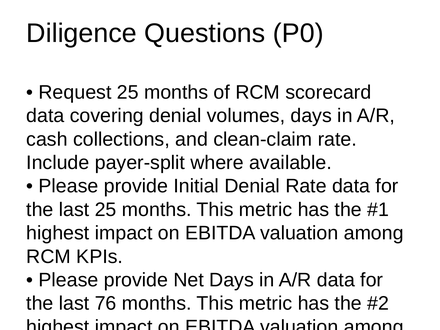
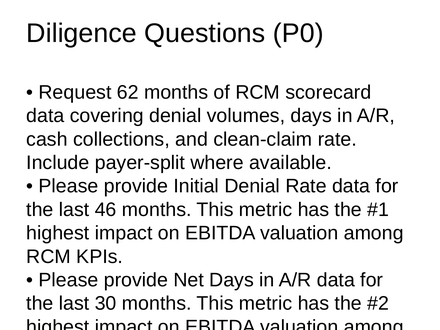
Request 25: 25 -> 62 (128, 92)
last 25: 25 -> 46 (106, 210)
76: 76 -> 30 (106, 304)
